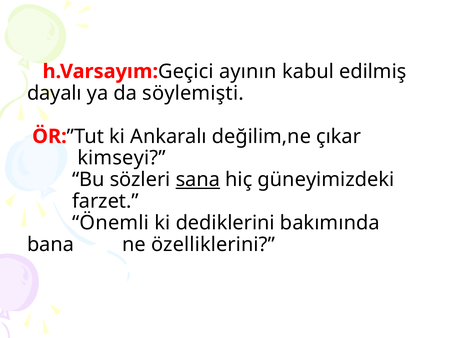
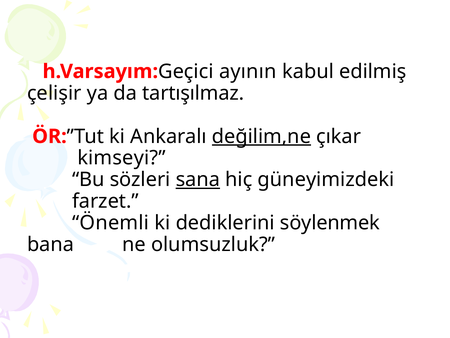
dayalı: dayalı -> çelişir (54, 93)
söylemişti: söylemişti -> tartışılmaz (193, 93)
değilim,ne underline: none -> present (261, 136)
bakımında: bakımında -> söylenmek (330, 223)
özelliklerini: özelliklerini -> olumsuzluk (213, 244)
